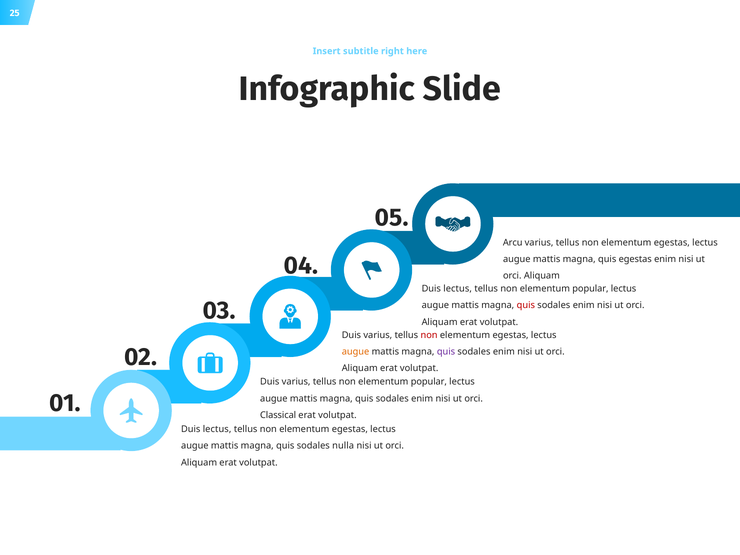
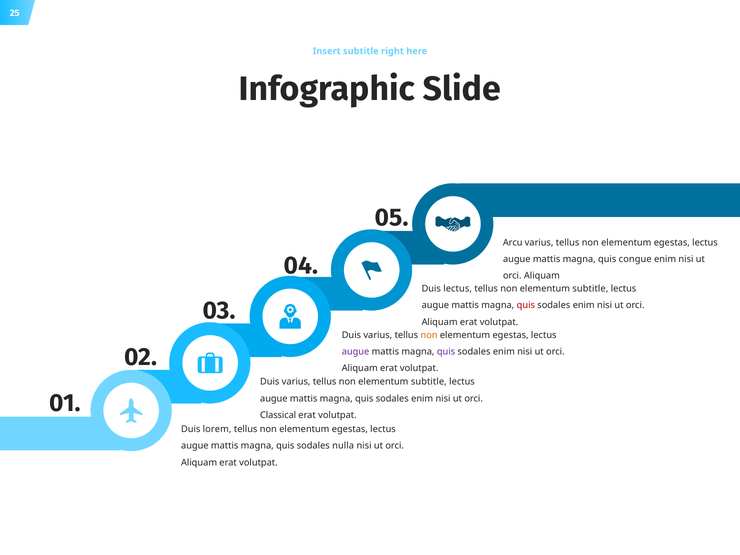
quis egestas: egestas -> congue (635, 259)
popular: popular -> subtitle (590, 289)
non colour: red -> orange (429, 335)
augue colour: orange -> purple (356, 352)
popular: popular -> subtitle (429, 382)
lectus: lectus -> lorem (217, 429)
